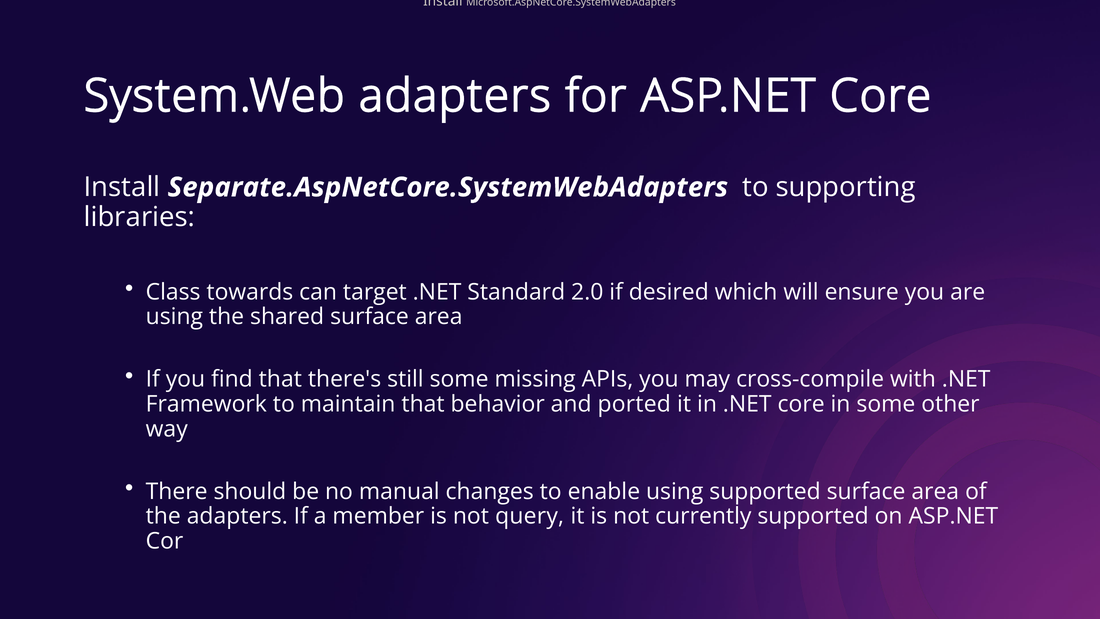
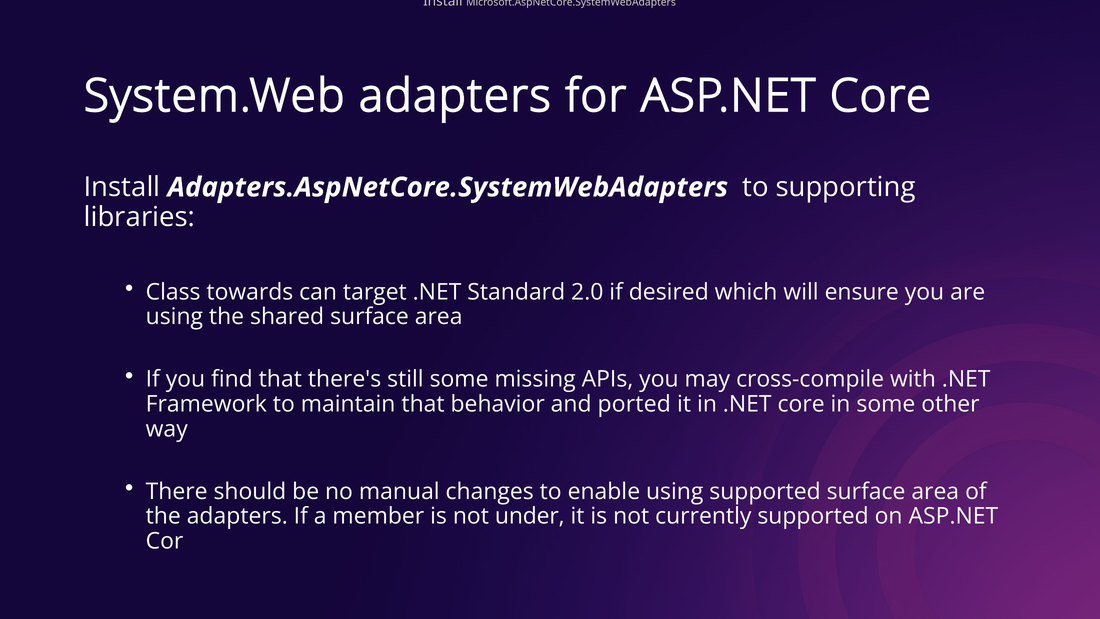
Separate.AspNetCore.SystemWebAdapters: Separate.AspNetCore.SystemWebAdapters -> Adapters.AspNetCore.SystemWebAdapters (448, 187)
query: query -> under (530, 516)
